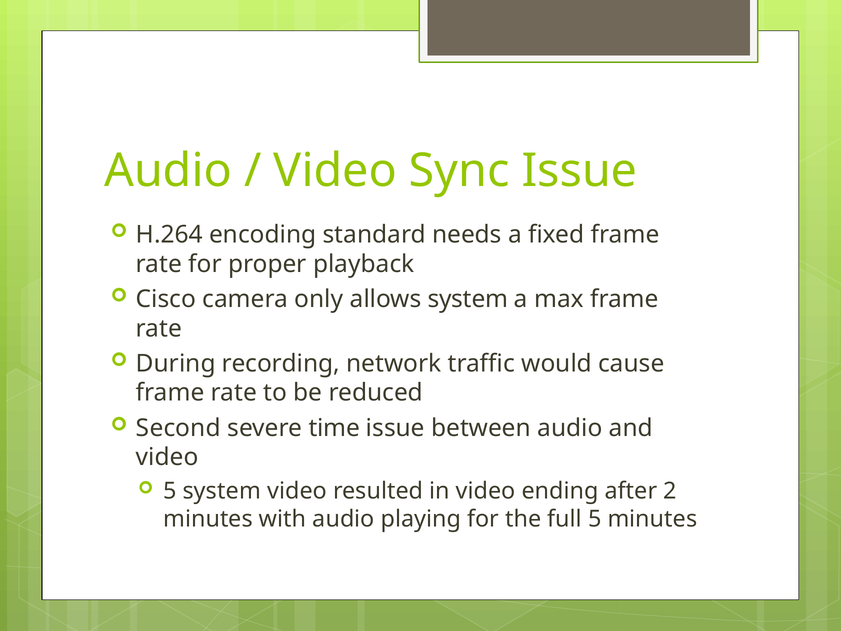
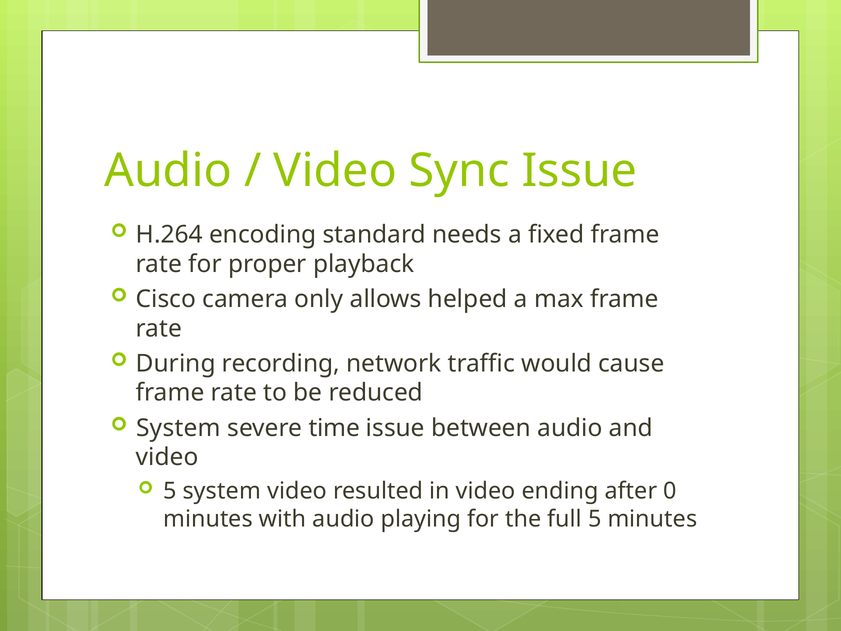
allows system: system -> helped (468, 299)
Second: Second -> System (178, 428)
2: 2 -> 0 (670, 491)
